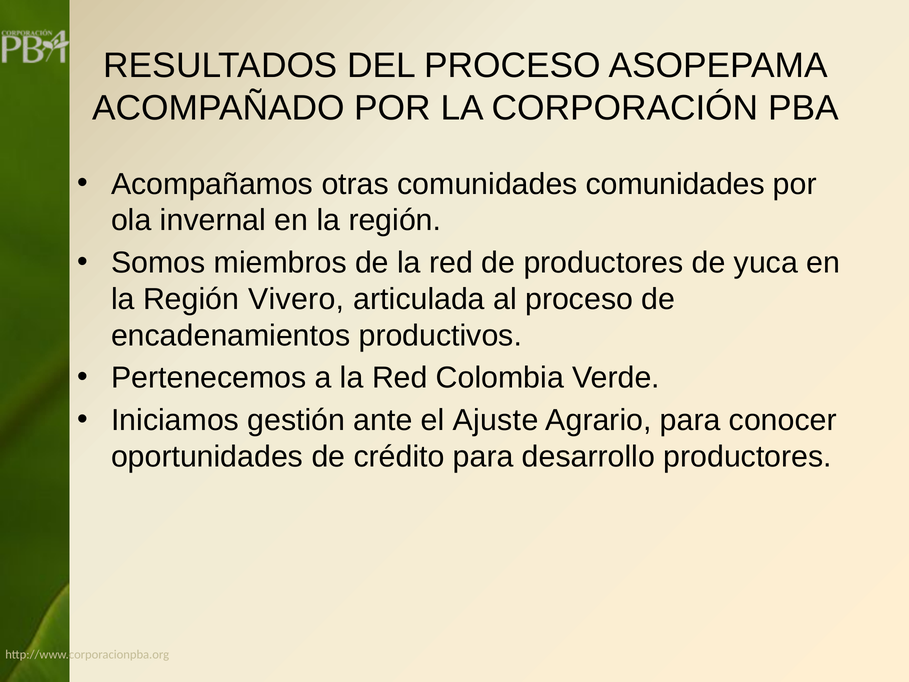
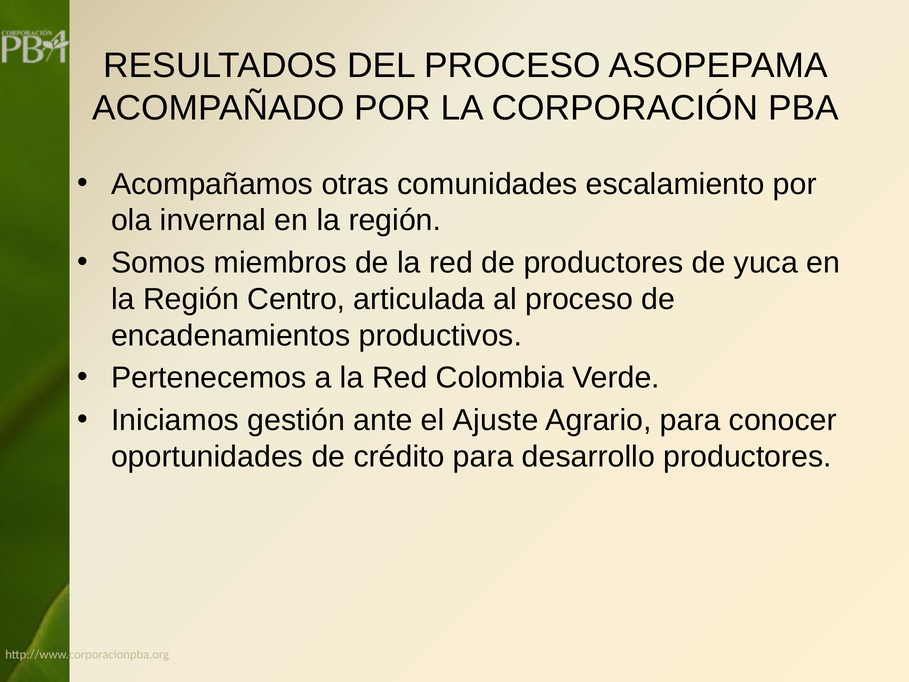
comunidades comunidades: comunidades -> escalamiento (675, 184)
Vivero: Vivero -> Centro (296, 299)
